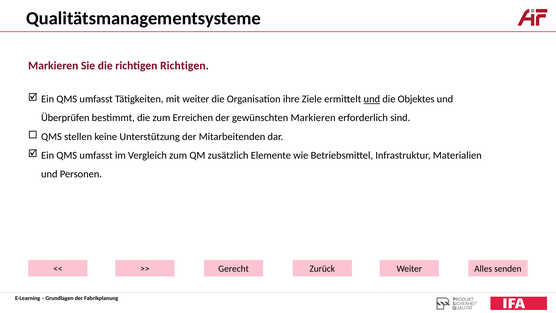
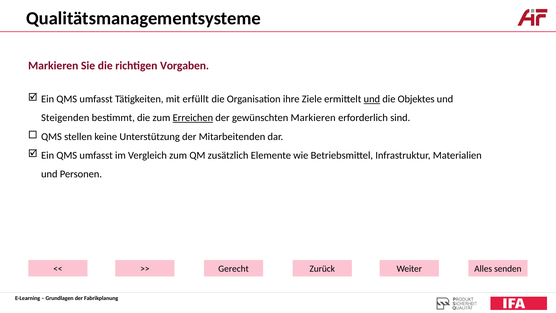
richtigen Richtigen: Richtigen -> Vorgaben (185, 66)
mit weiter: weiter -> erfüllt (196, 99)
Überprüfen: Überprüfen -> Steigenden (65, 118)
Erreichen underline: none -> present (193, 118)
